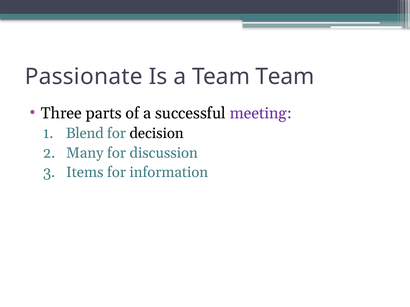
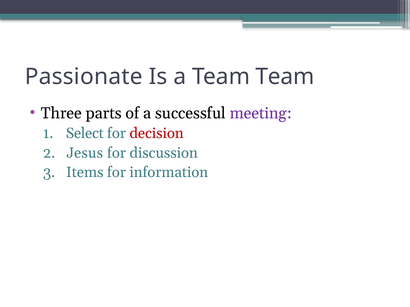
Blend: Blend -> Select (85, 134)
decision colour: black -> red (157, 134)
Many: Many -> Jesus (85, 153)
